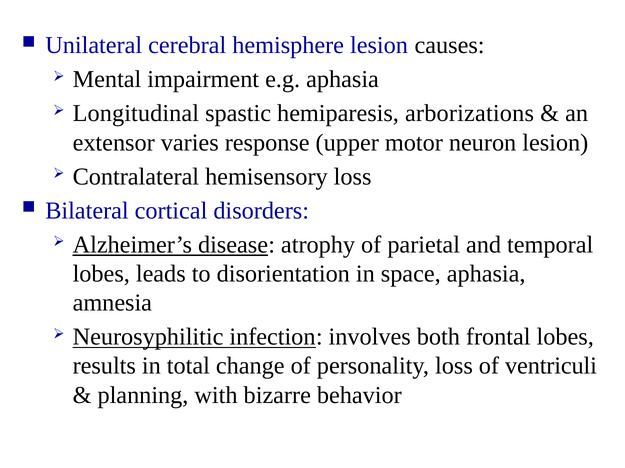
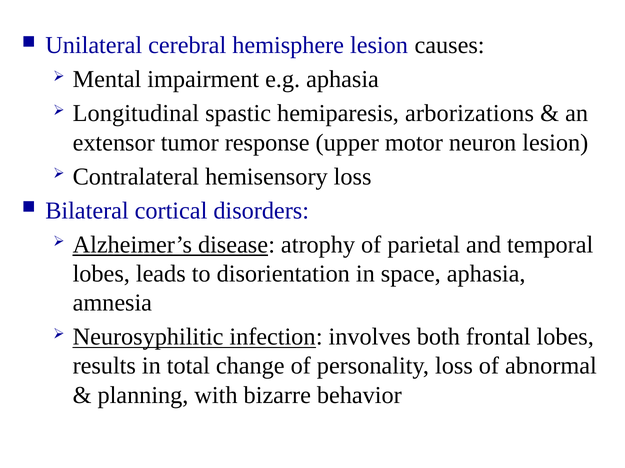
varies: varies -> tumor (190, 143)
ventriculi: ventriculi -> abnormal (551, 367)
